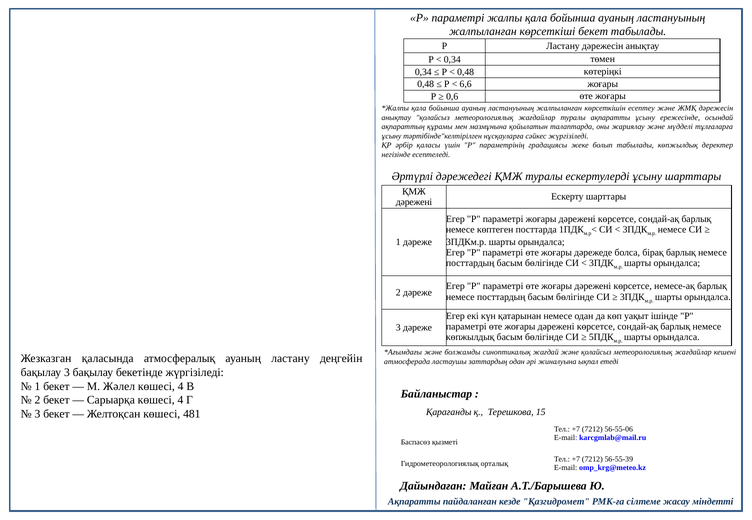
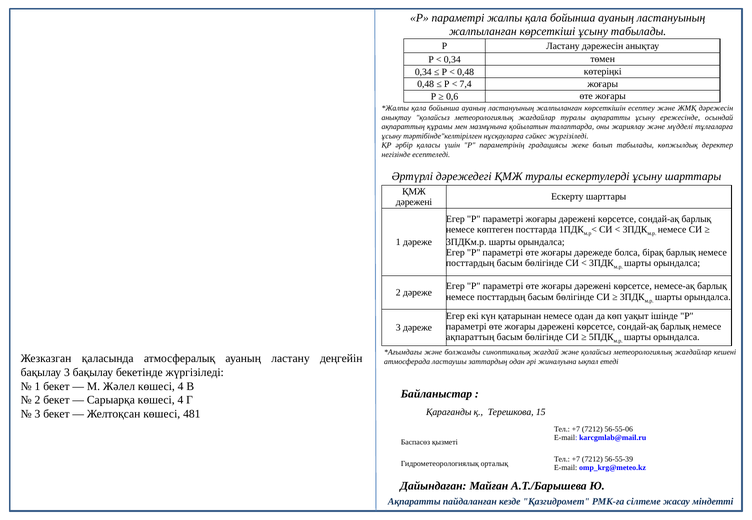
көрсеткіші бекет: бекет -> ұсыну (593, 32)
6,6: 6,6 -> 7,4 (466, 84)
көпжылдық: көпжылдық -> ақпараттың (470, 338)
